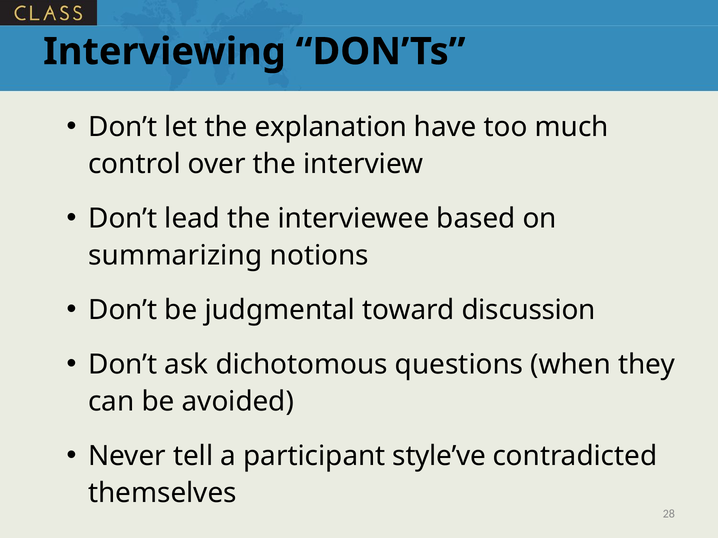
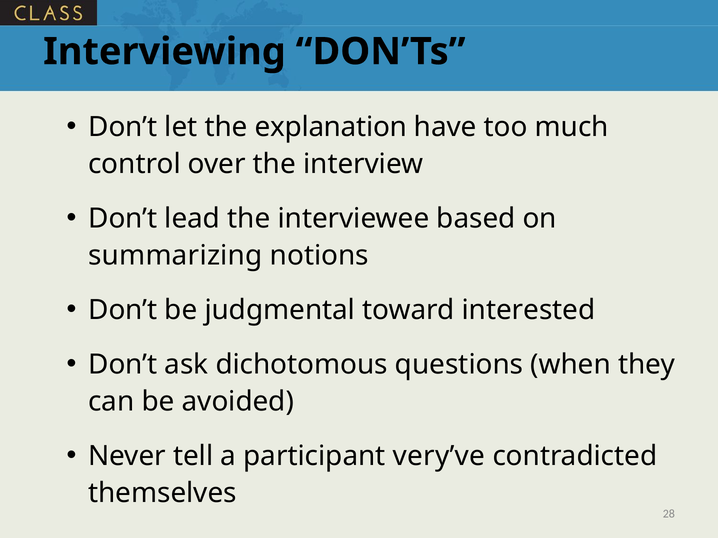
discussion: discussion -> interested (528, 310)
style’ve: style’ve -> very’ve (439, 457)
